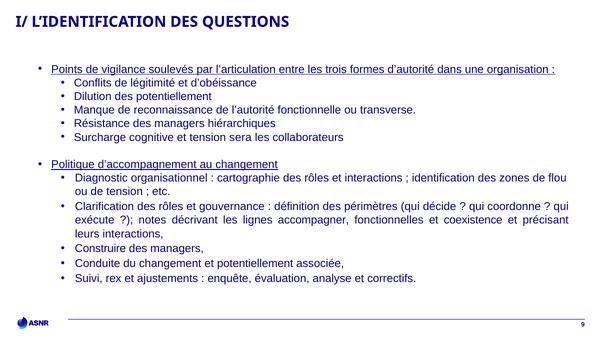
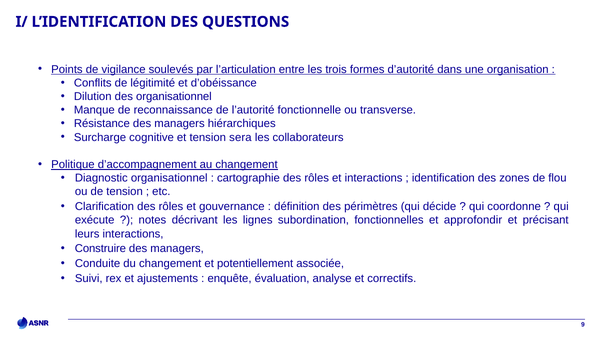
des potentiellement: potentiellement -> organisationnel (174, 96)
accompagner: accompagner -> subordination (313, 220)
coexistence: coexistence -> approfondir (473, 220)
